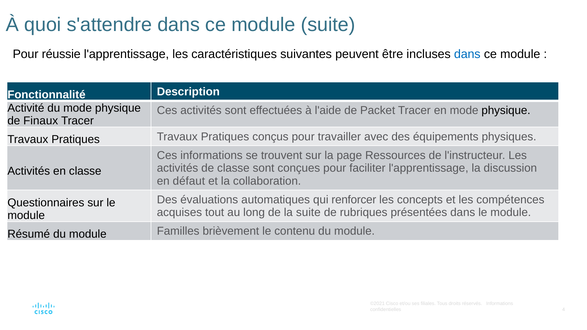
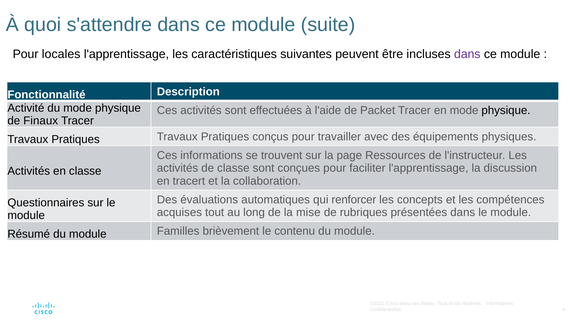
réussie: réussie -> locales (61, 54)
dans colour: blue -> purple (467, 54)
défaut: défaut -> tracert (189, 181)
la suite: suite -> mise (308, 213)
